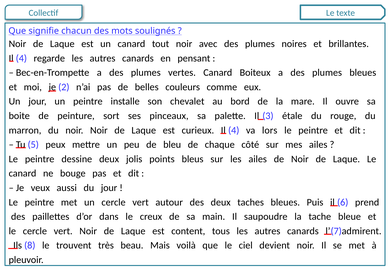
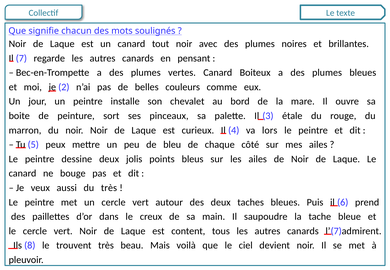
4: 4 -> 7 (21, 58)
du jour: jour -> très (109, 188)
